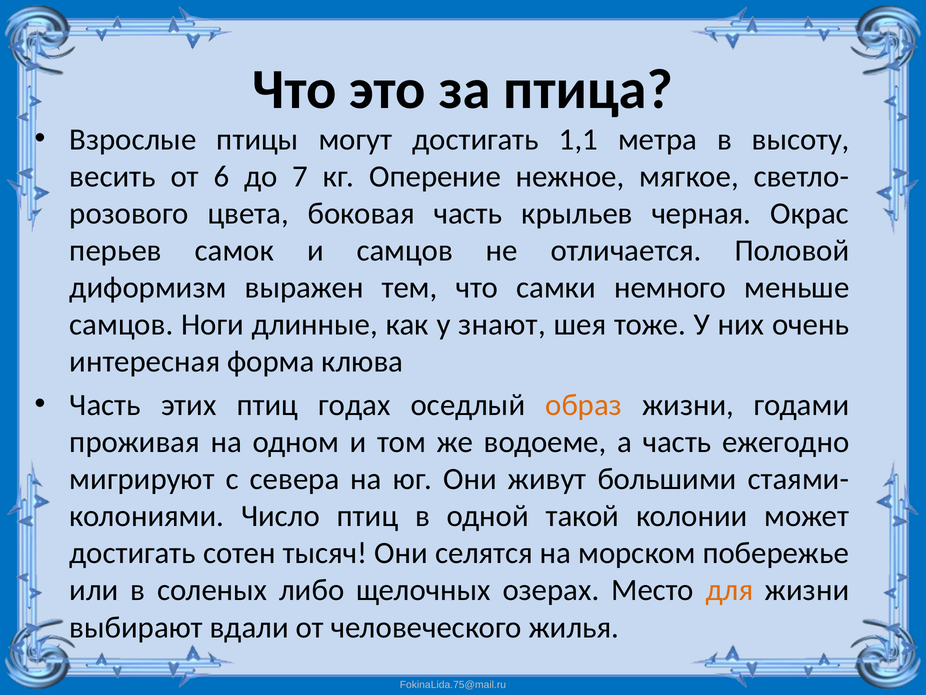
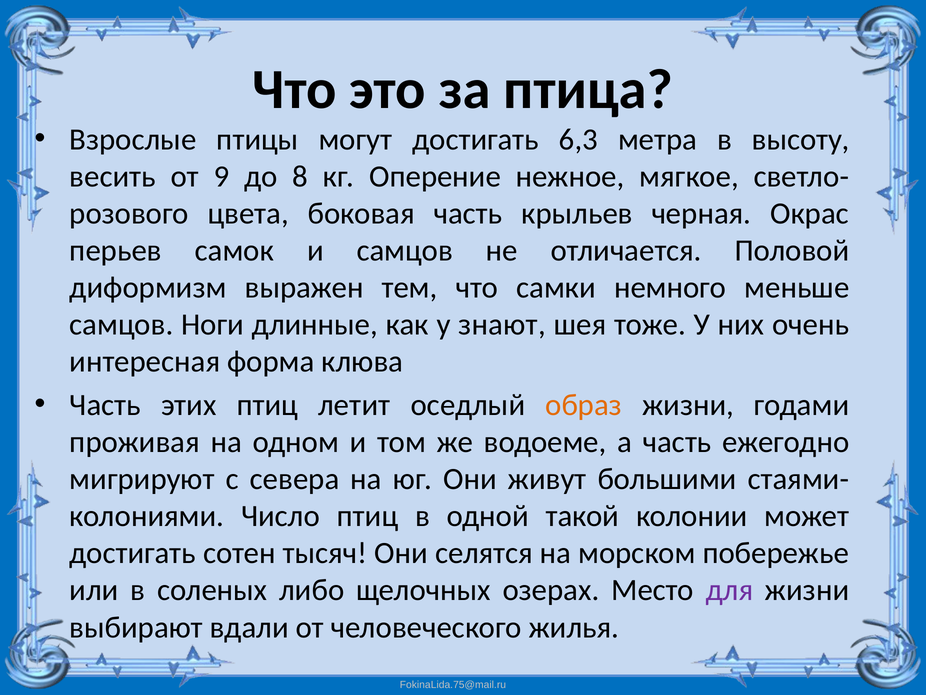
1,1: 1,1 -> 6,3 (578, 139)
6: 6 -> 9 (221, 176)
7: 7 -> 8 (300, 176)
годах: годах -> летит (354, 405)
для colour: orange -> purple (729, 590)
